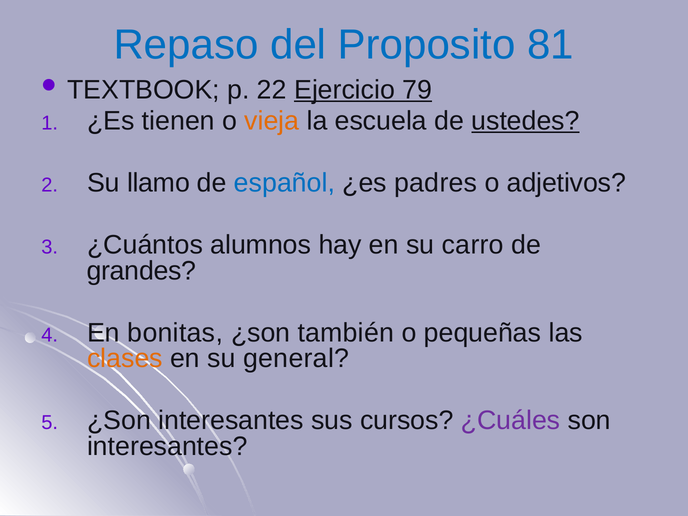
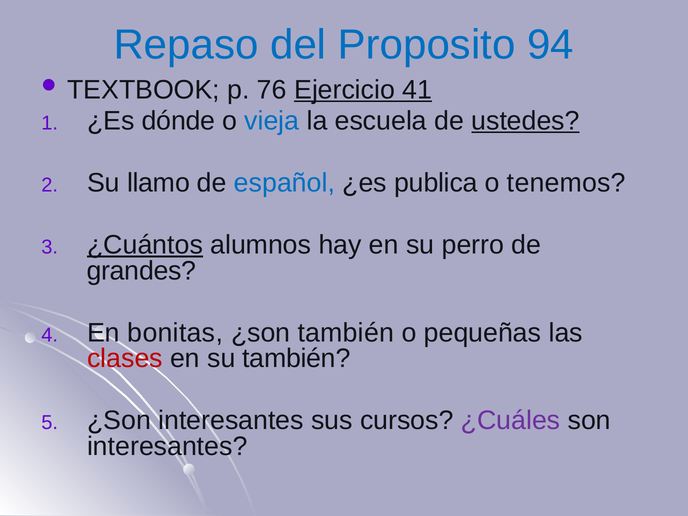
81: 81 -> 94 (550, 45)
22: 22 -> 76 (272, 90)
79: 79 -> 41 (417, 90)
tienen: tienen -> dónde (178, 121)
vieja colour: orange -> blue (272, 121)
padres: padres -> publica (436, 183)
adjetivos: adjetivos -> tenemos (566, 183)
¿Cuántos underline: none -> present (145, 245)
carro: carro -> perro (473, 245)
clases colour: orange -> red (125, 359)
su general: general -> también (296, 359)
